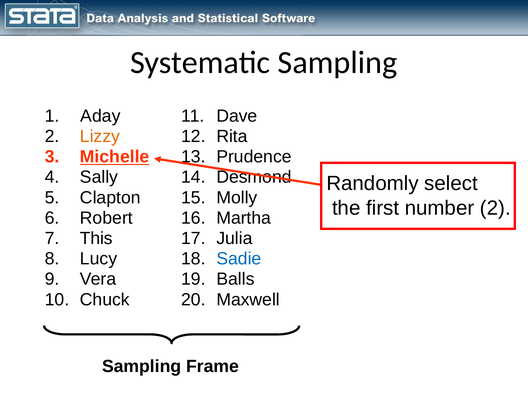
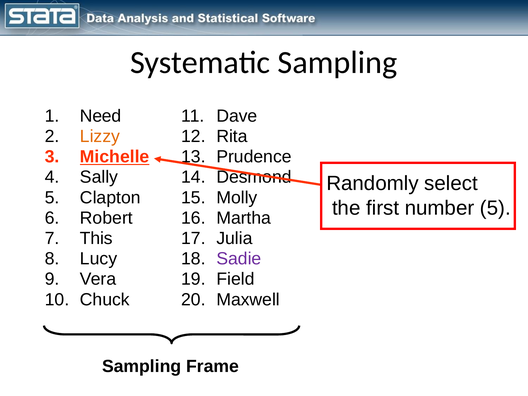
Aday: Aday -> Need (101, 116)
number 2: 2 -> 5 (495, 208)
Sadie colour: blue -> purple (239, 259)
Balls: Balls -> Field (235, 279)
